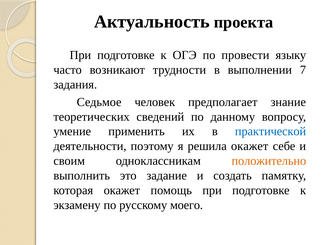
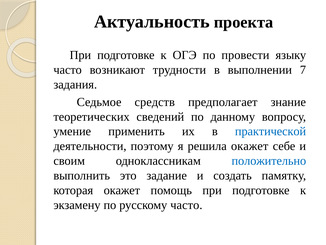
человек: человек -> средств (155, 102)
положительно colour: orange -> blue (269, 161)
русскому моего: моего -> часто (186, 205)
